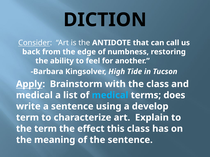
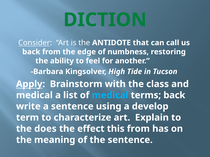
DICTION colour: black -> green (105, 20)
terms does: does -> back (174, 95)
the term: term -> does (45, 129)
this class: class -> from (138, 129)
